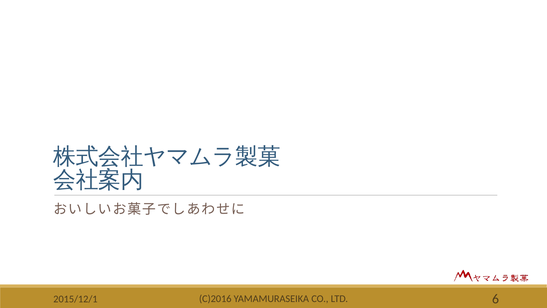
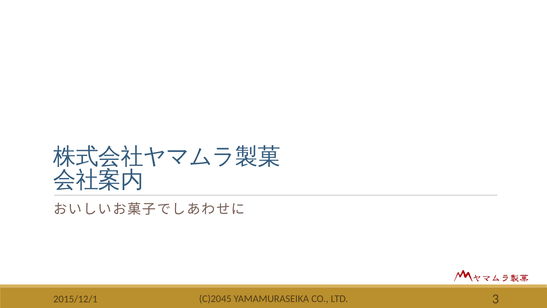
C)2016: C)2016 -> C)2045 (215, 299)
6: 6 -> 3 (495, 299)
